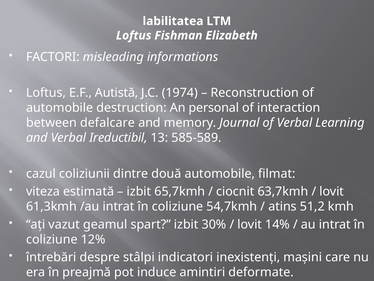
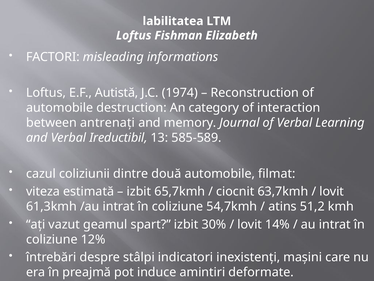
personal: personal -> category (214, 108)
defalcare: defalcare -> antrenaţi (108, 123)
